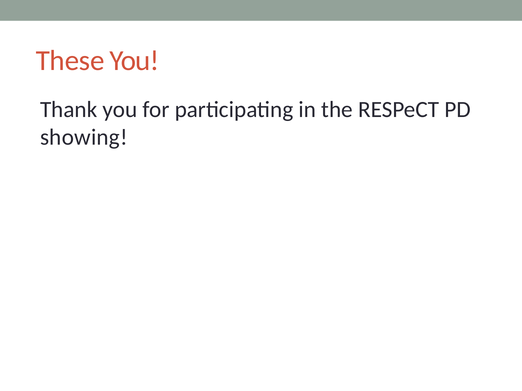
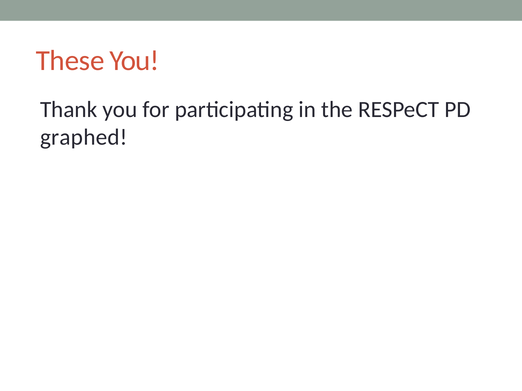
showing: showing -> graphed (84, 137)
